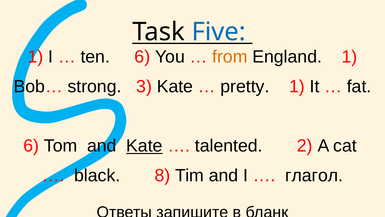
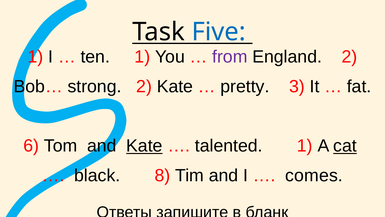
ten 6: 6 -> 1 (142, 57)
from colour: orange -> purple (230, 57)
England 1: 1 -> 2 (349, 57)
strong 3: 3 -> 2 (144, 86)
pretty 1: 1 -> 3 (297, 86)
talented 2: 2 -> 1 (305, 146)
cat underline: none -> present (345, 146)
глагол: глагол -> comes (314, 175)
